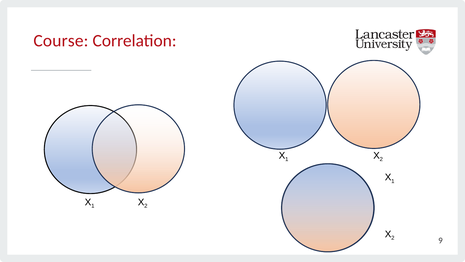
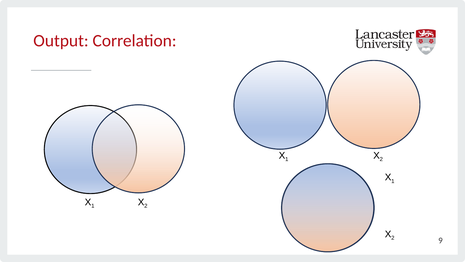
Course: Course -> Output (61, 41)
